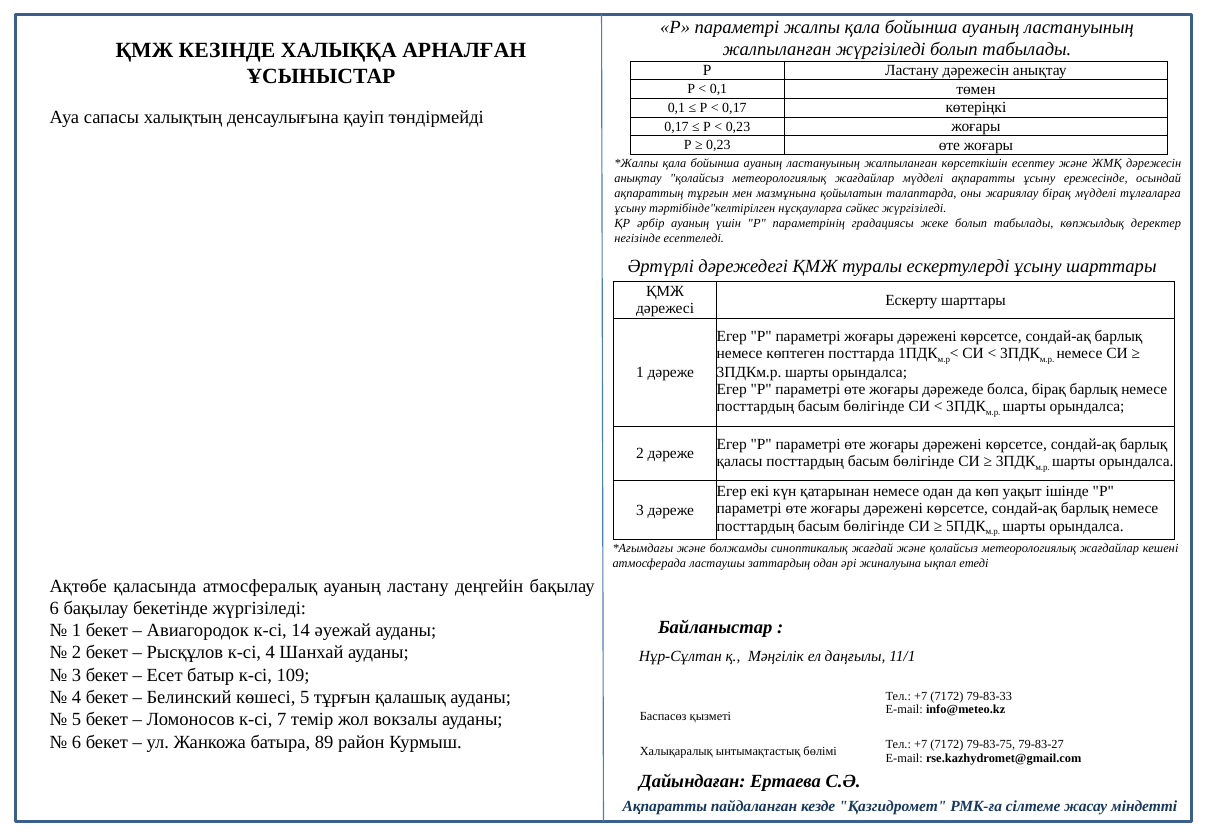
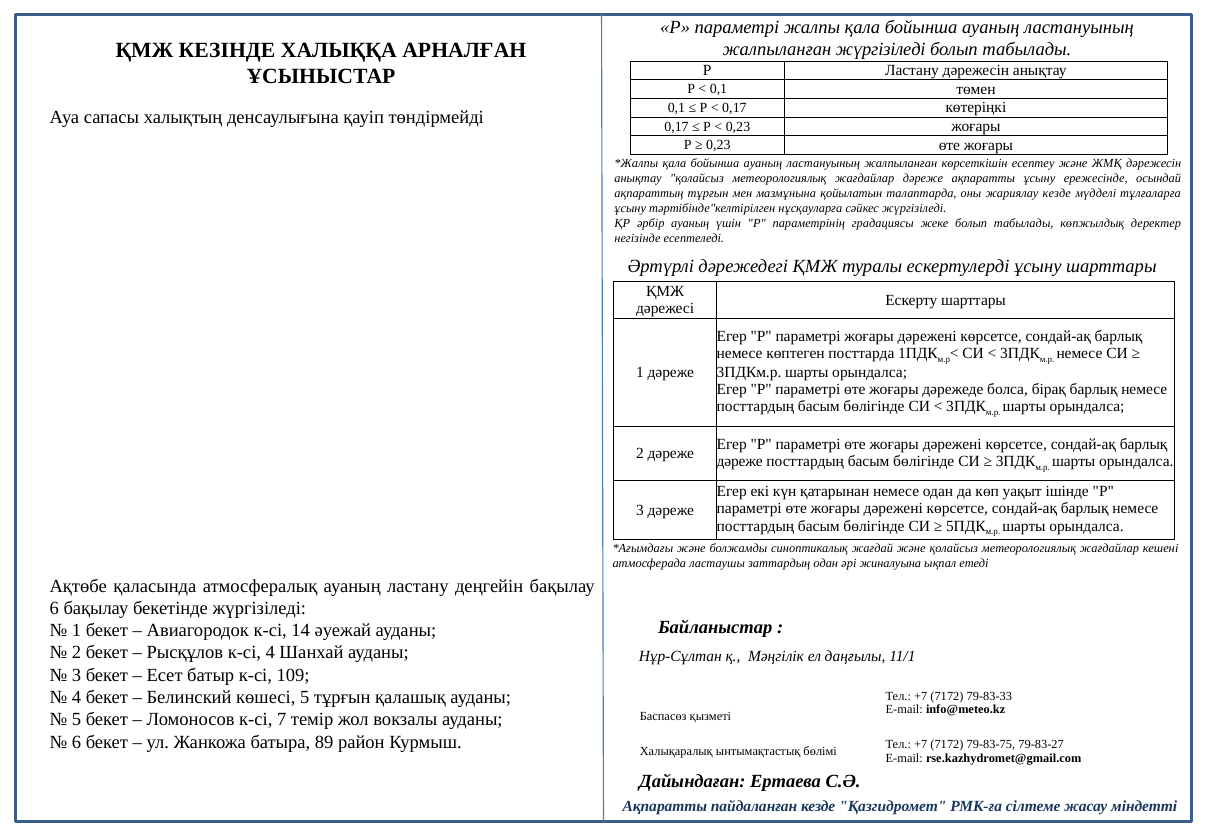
жағдайлар мүдделі: мүдделі -> дәреже (923, 179)
жариялау бірақ: бірақ -> кезде (1057, 193)
қаласы: қаласы -> дәреже (740, 461)
